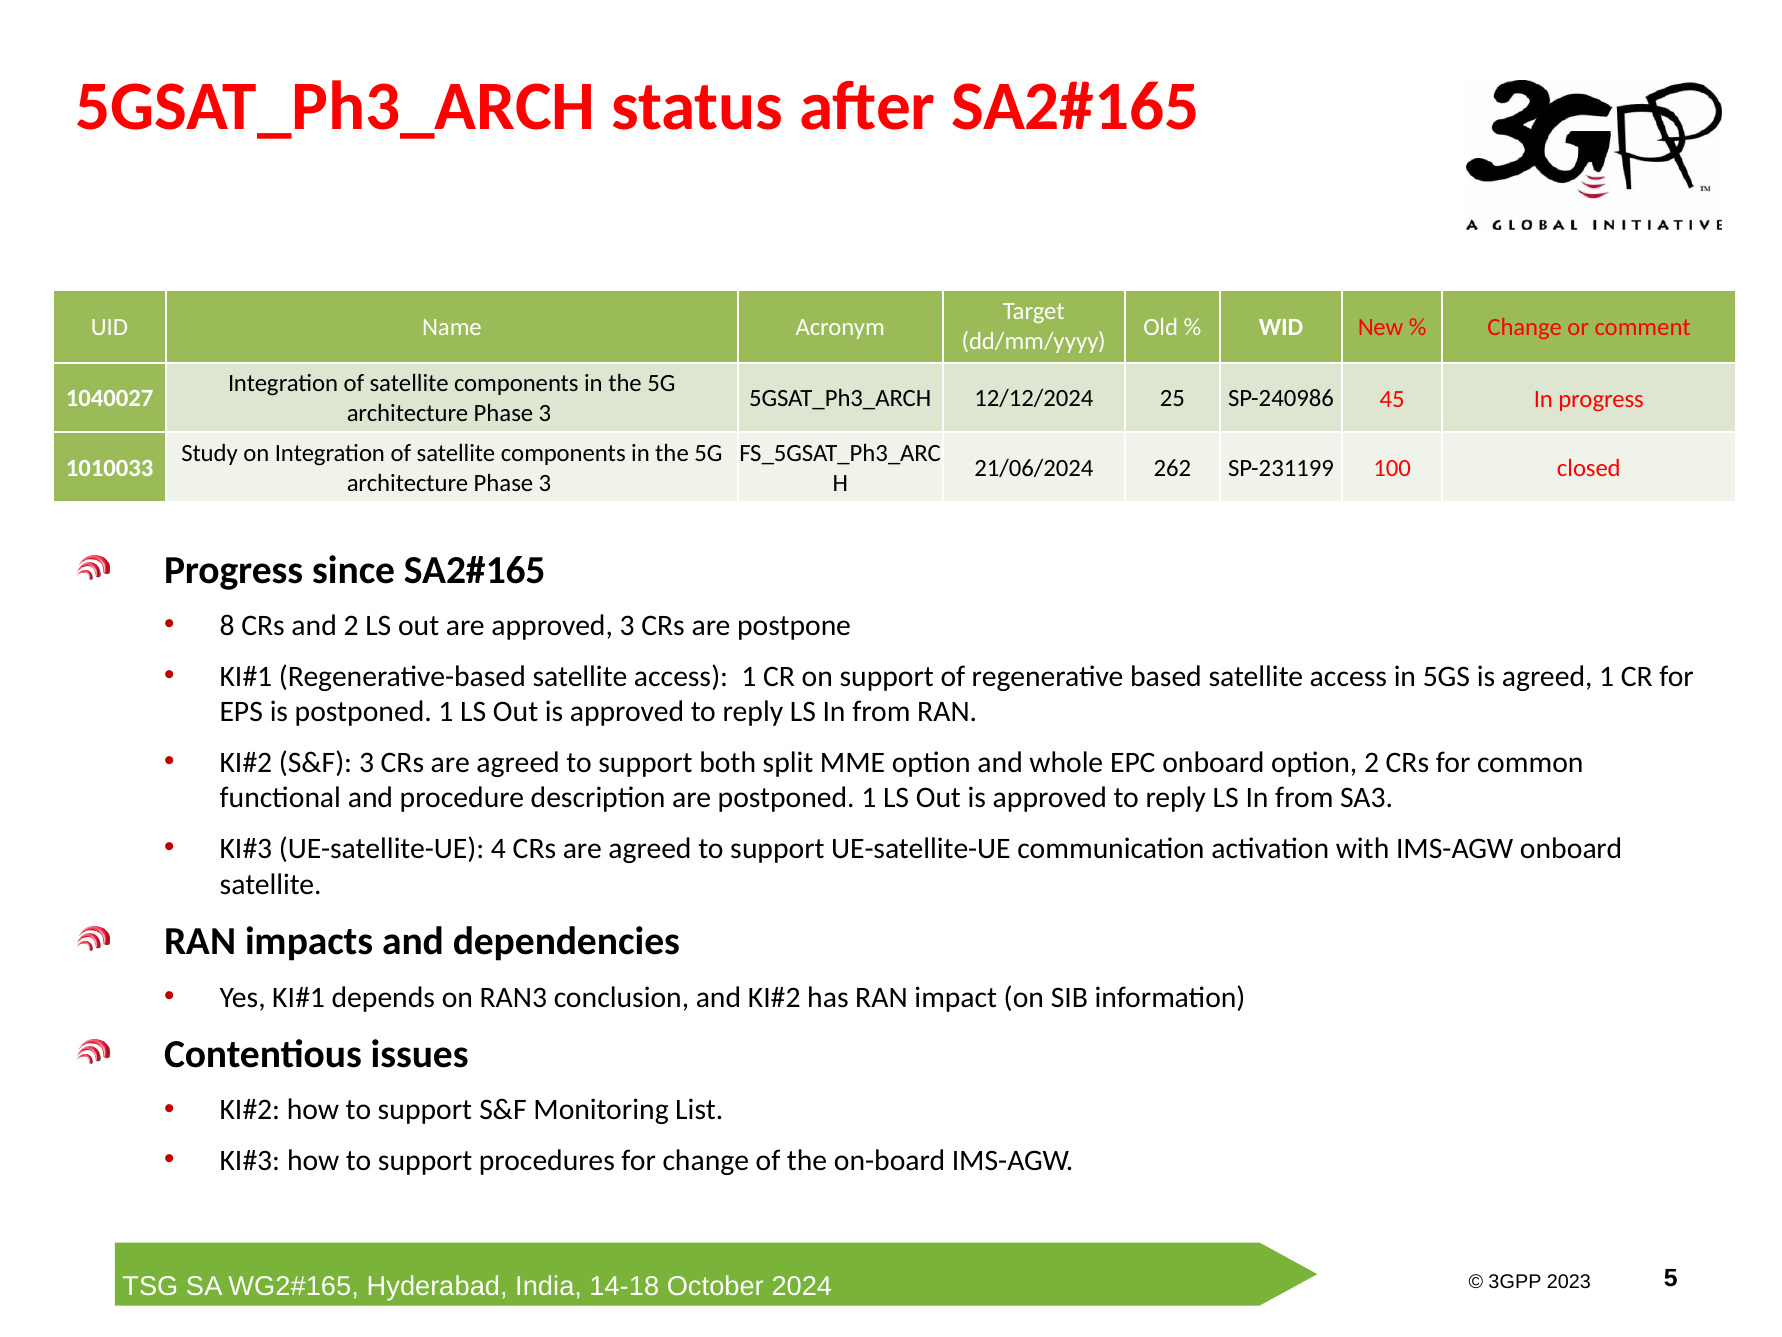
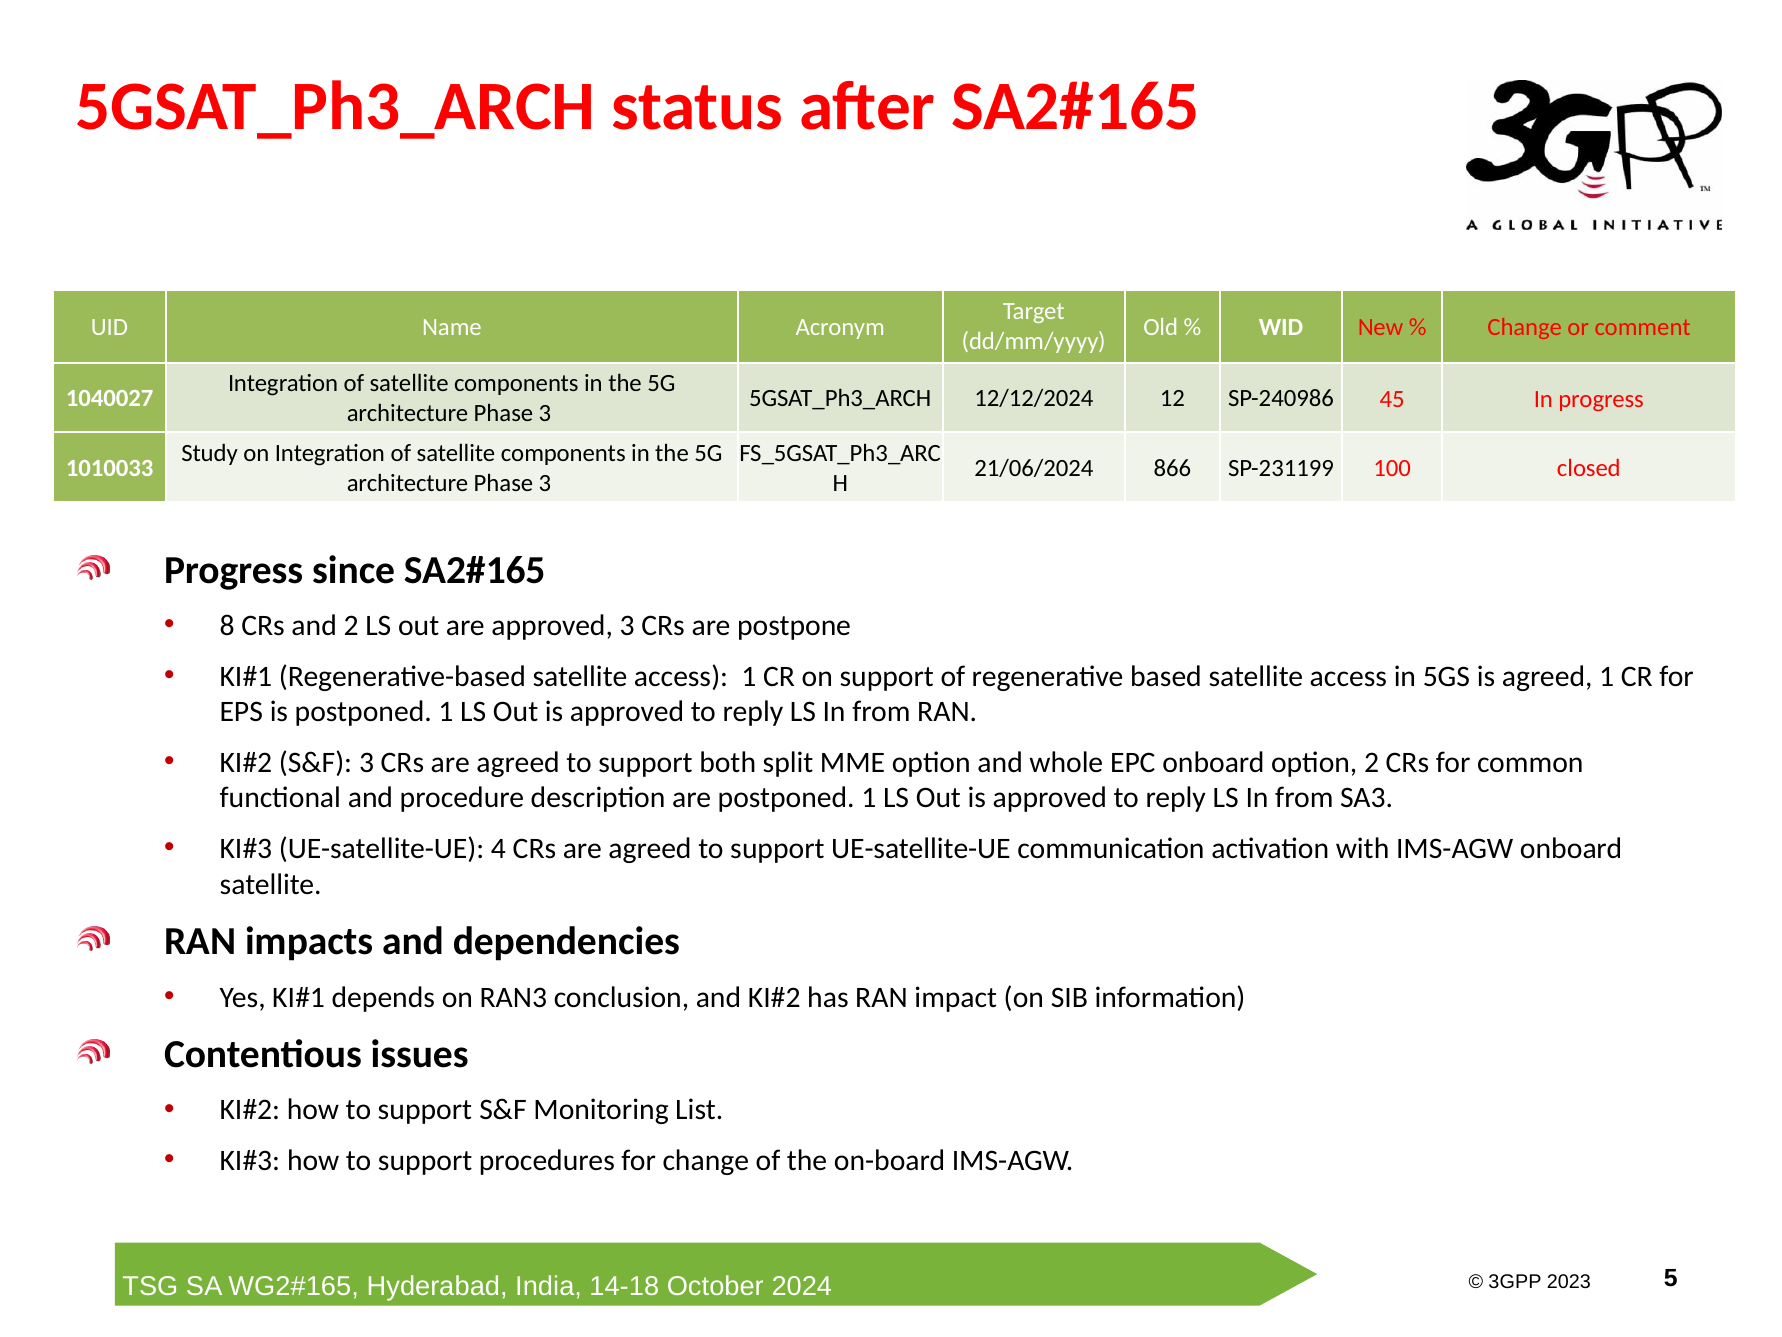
25: 25 -> 12 (1172, 399)
262: 262 -> 866 (1172, 468)
